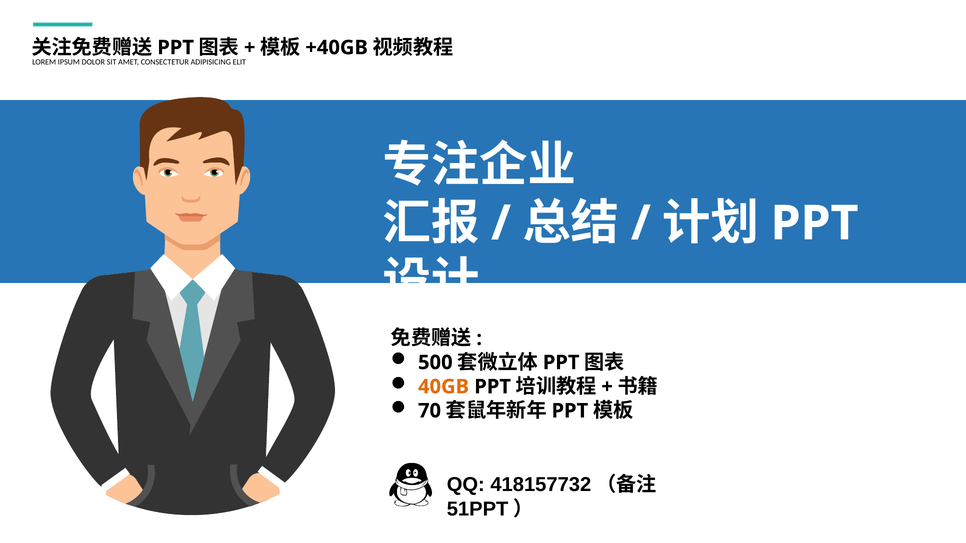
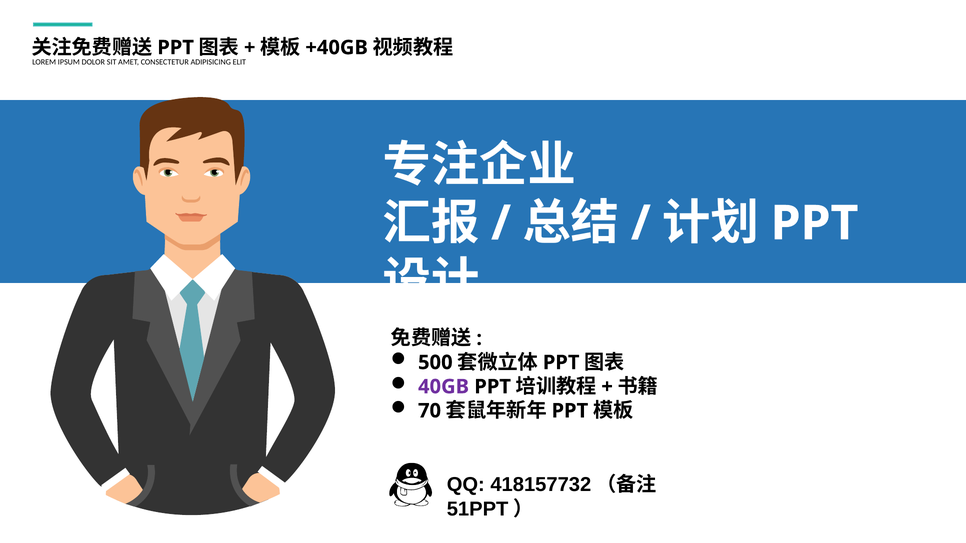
40GB colour: orange -> purple (444, 387)
